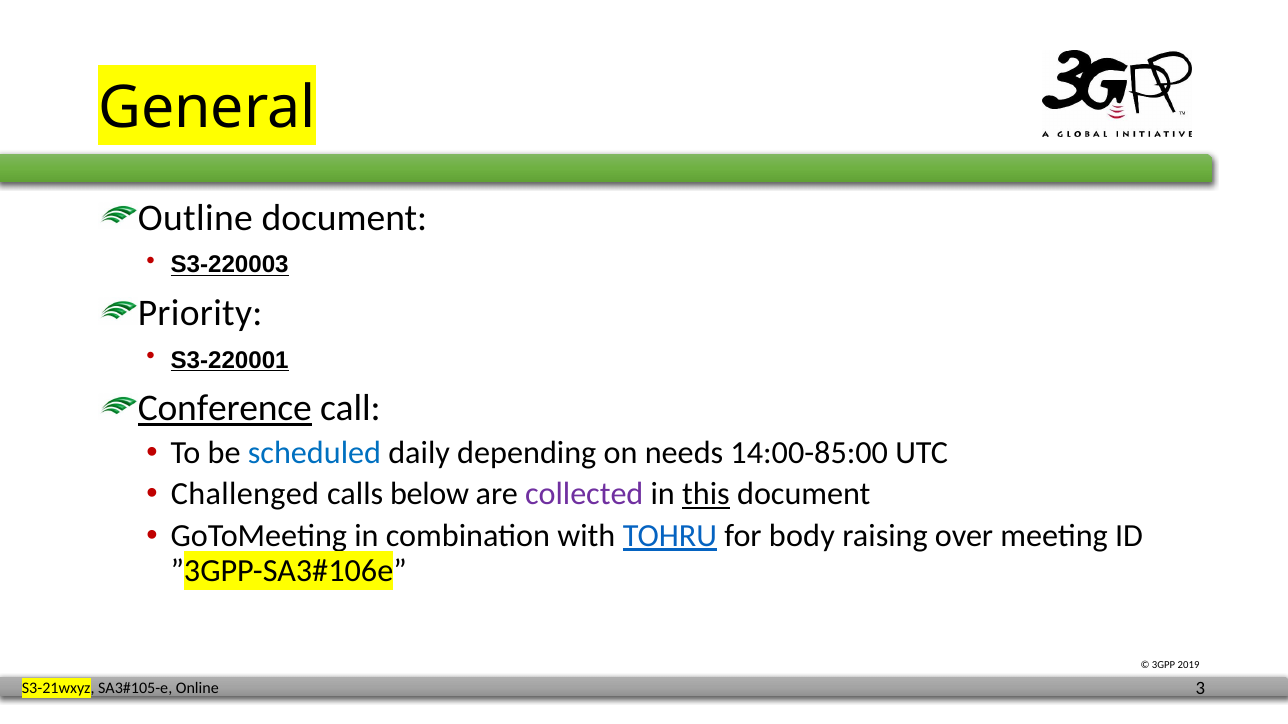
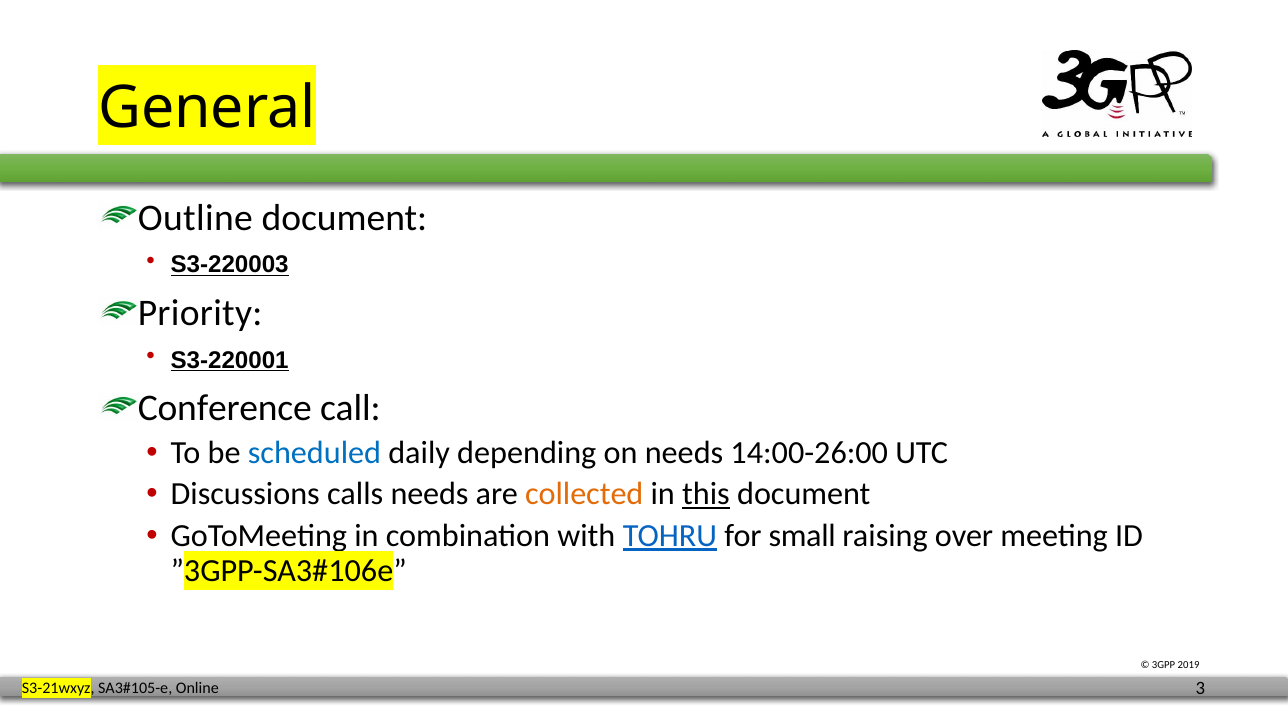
Conference underline: present -> none (225, 409)
14:00-85:00: 14:00-85:00 -> 14:00-26:00 (809, 453)
Challenged: Challenged -> Discussions (245, 495)
calls below: below -> needs (430, 495)
collected colour: purple -> orange (584, 495)
body: body -> small (802, 536)
